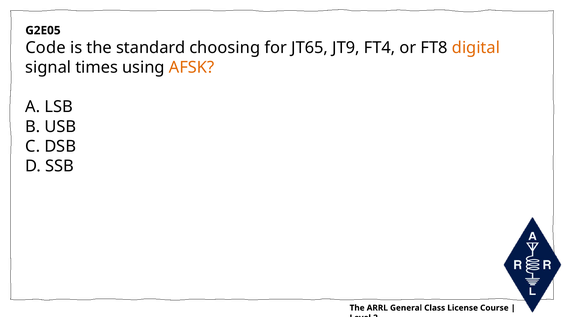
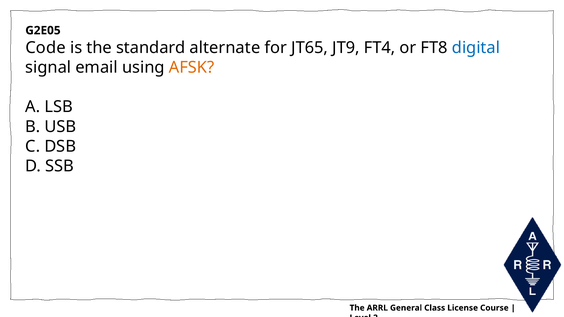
choosing: choosing -> alternate (225, 48)
digital colour: orange -> blue (476, 48)
times: times -> email (97, 67)
